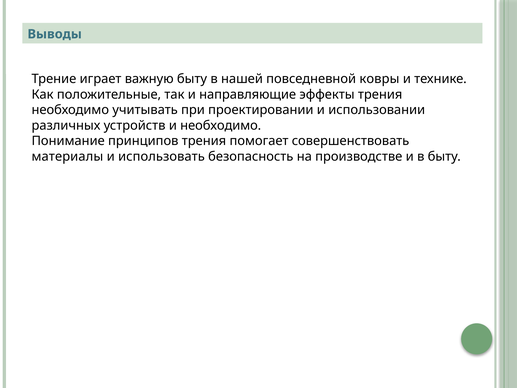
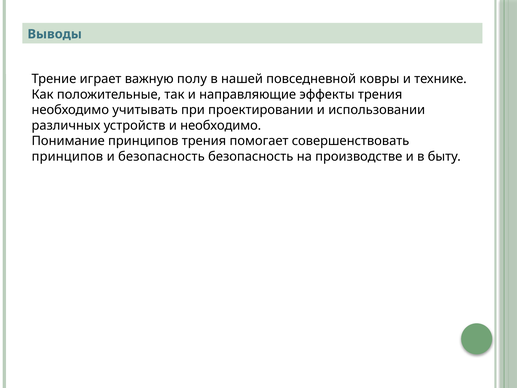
важную быту: быту -> полу (192, 79)
материалы: материалы -> принципов (67, 156)
и использовать: использовать -> безопасность (161, 156)
